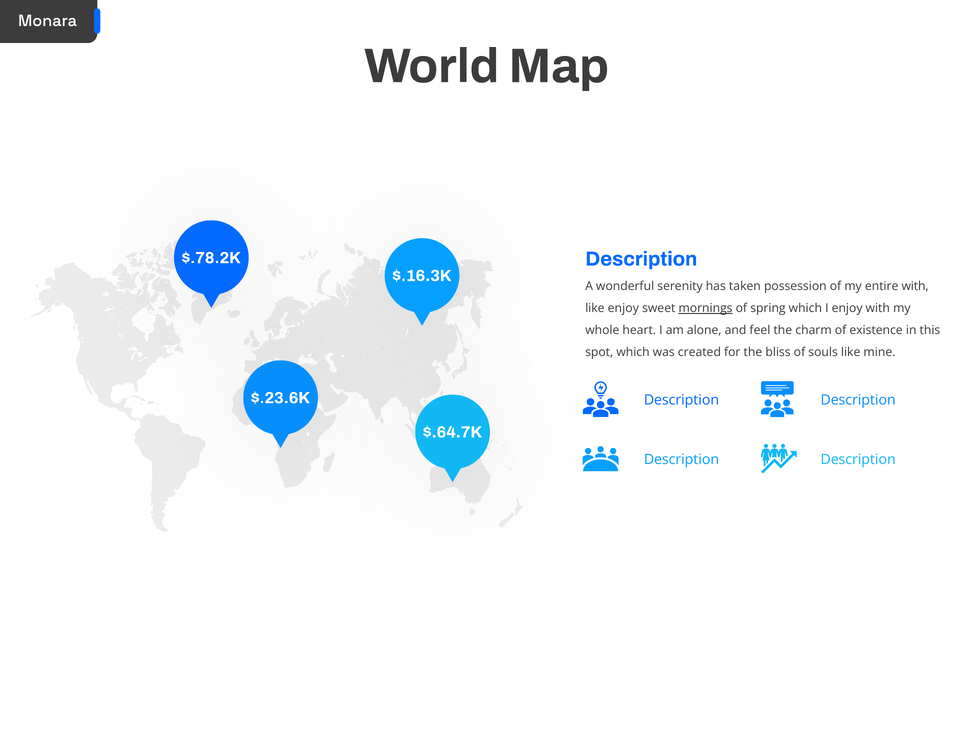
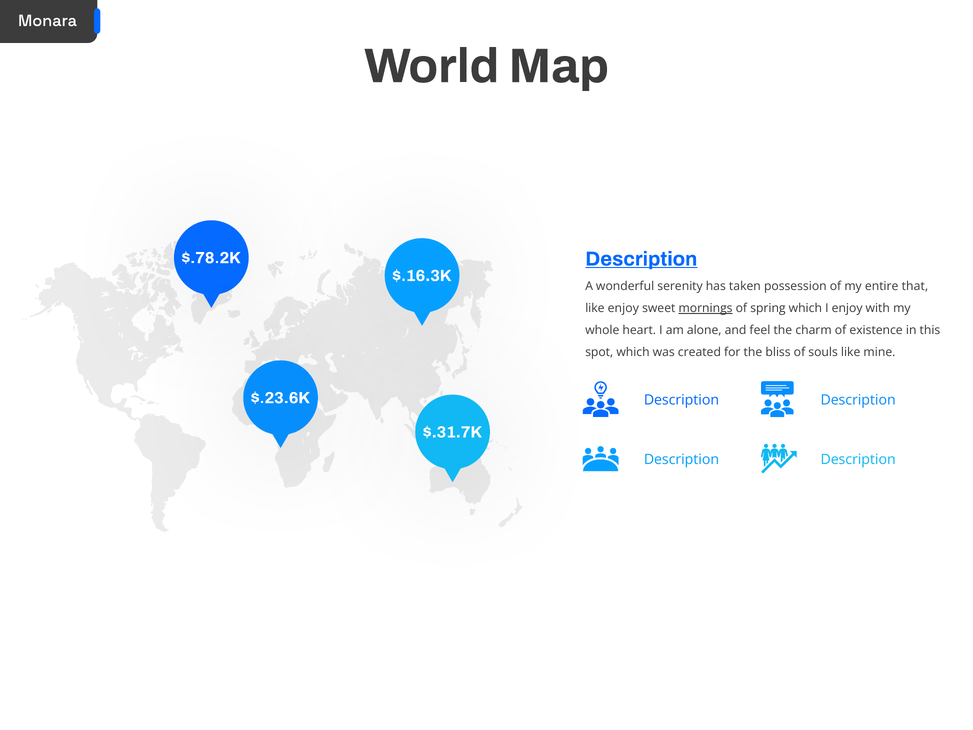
Description underline: none -> present (641, 259)
entire with: with -> that (915, 286)
$.64.7K: $.64.7K -> $.31.7K (452, 432)
